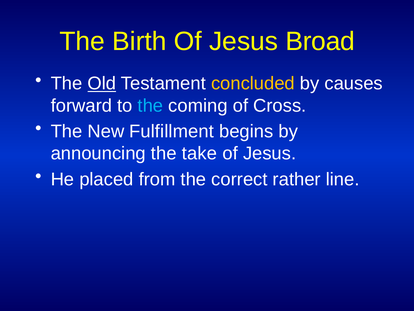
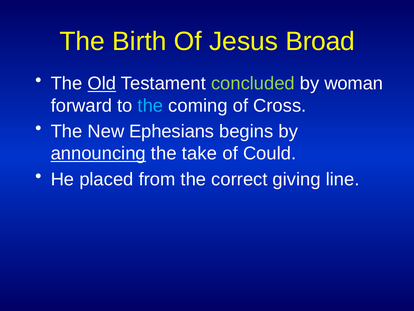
concluded colour: yellow -> light green (253, 83)
causes: causes -> woman (354, 83)
Fulfillment: Fulfillment -> Ephesians (172, 131)
announcing underline: none -> present (98, 153)
Jesus: Jesus -> Could (270, 153)
rather: rather -> giving (297, 179)
